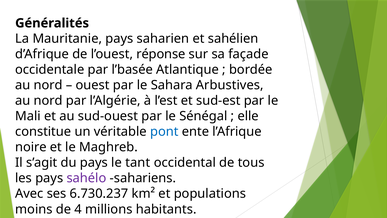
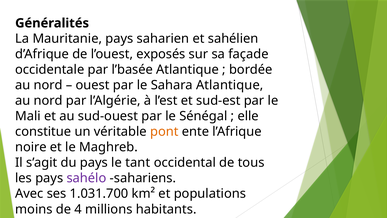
réponse: réponse -> exposés (161, 54)
Sahara Arbustives: Arbustives -> Atlantique (230, 85)
pont colour: blue -> orange (164, 132)
6.730.237: 6.730.237 -> 1.031.700 (99, 193)
